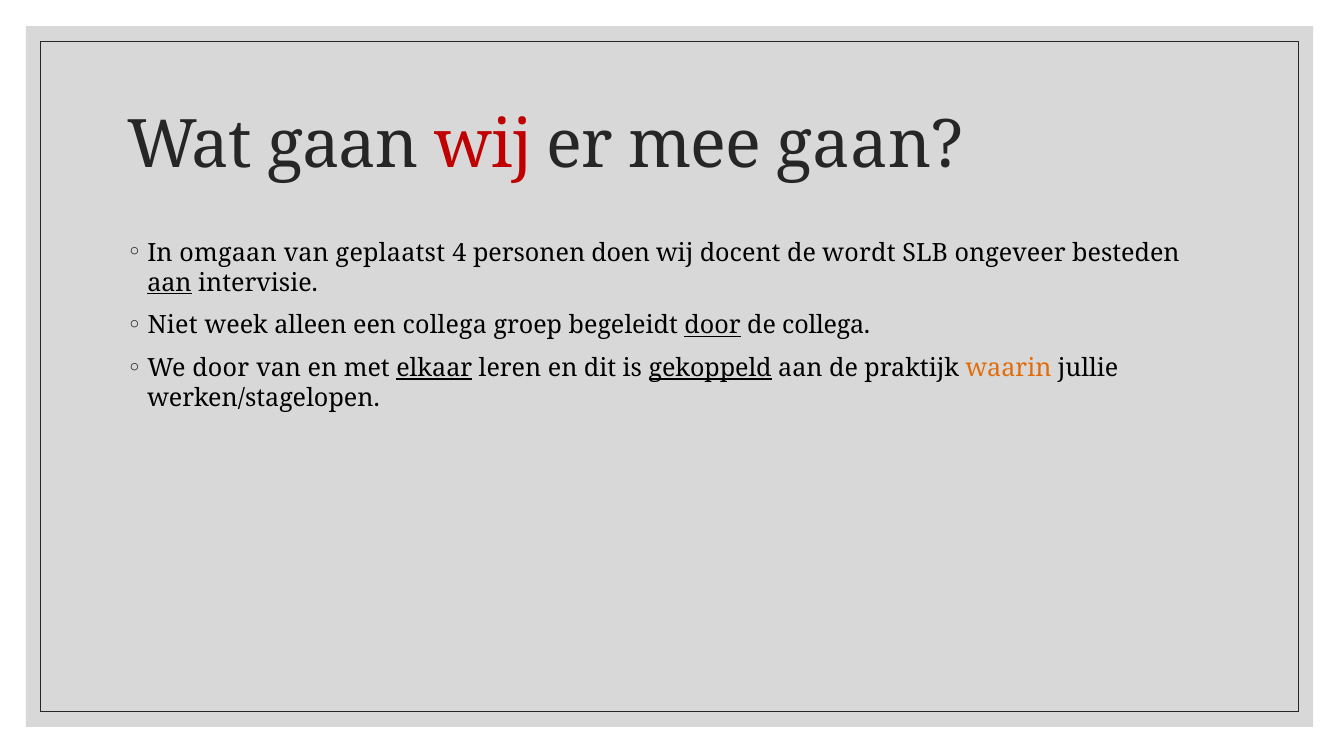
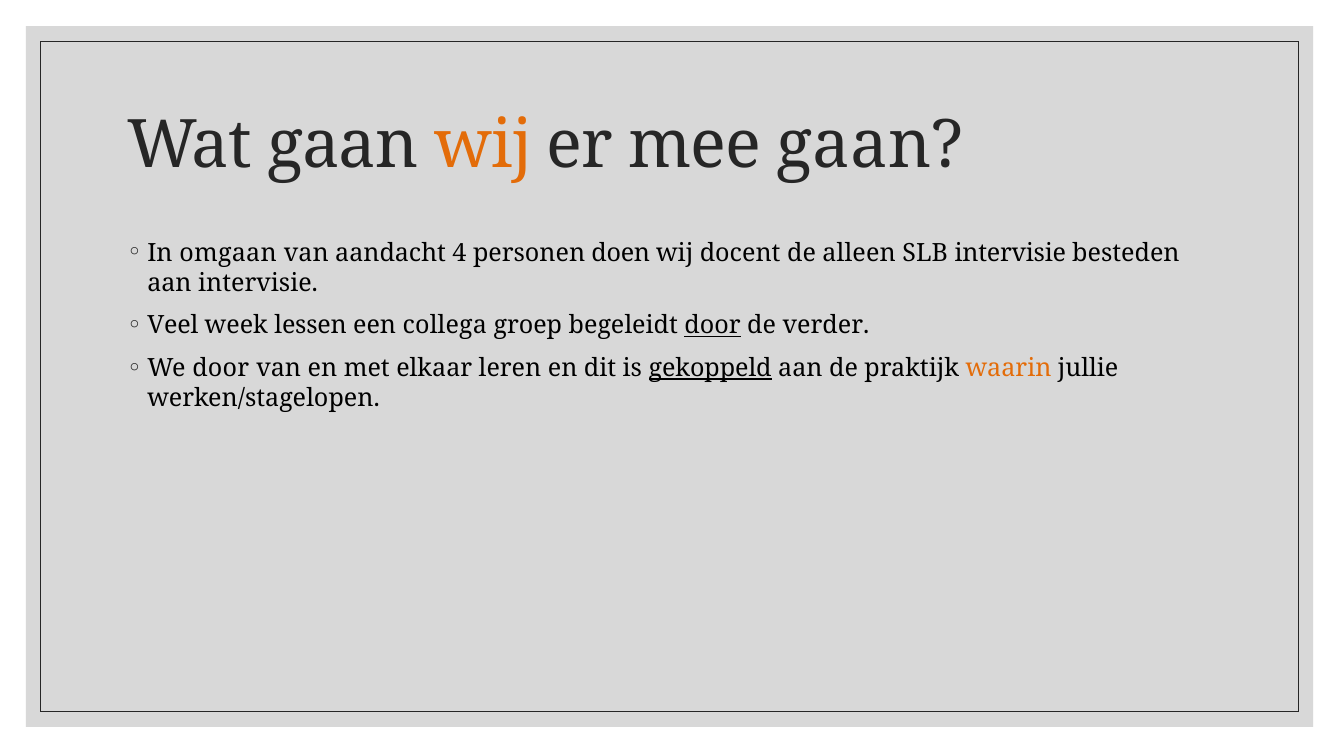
wij colour: red -> orange (483, 145)
geplaatst: geplaatst -> aandacht (391, 253)
wordt: wordt -> alleen (859, 253)
SLB ongeveer: ongeveer -> intervisie (1010, 253)
aan underline: present -> none (169, 283)
Niet: Niet -> Veel (173, 326)
alleen: alleen -> lessen (311, 326)
de collega: collega -> verder (826, 326)
elkaar underline: present -> none (434, 368)
